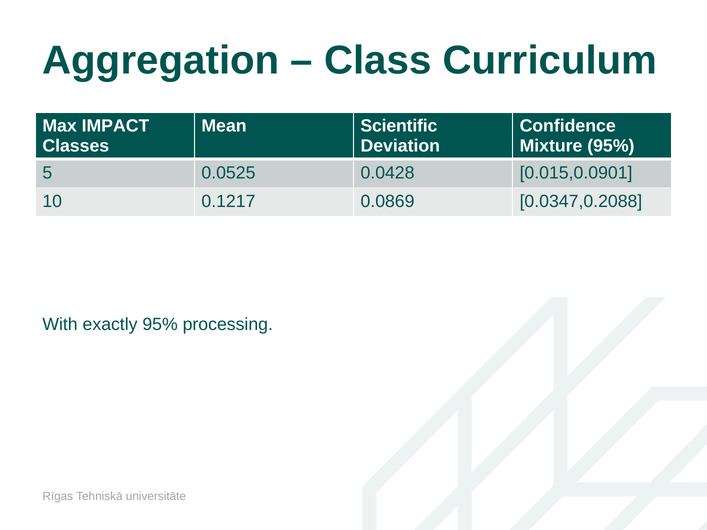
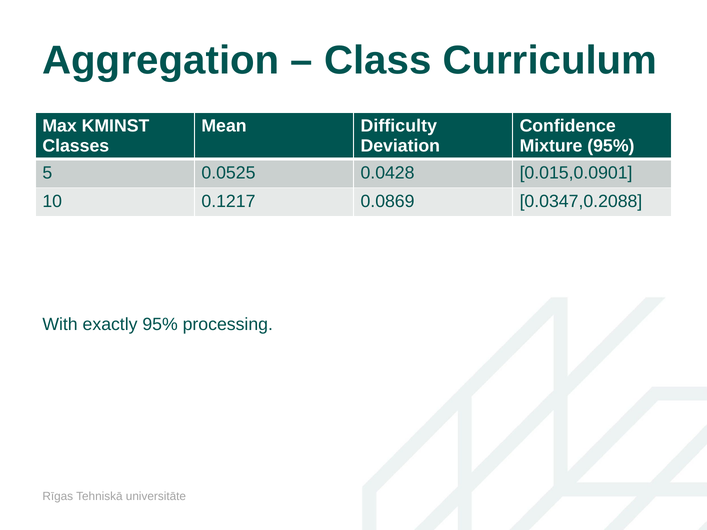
IMPACT: IMPACT -> KMINST (115, 126)
Scientific: Scientific -> Difficulty (399, 126)
